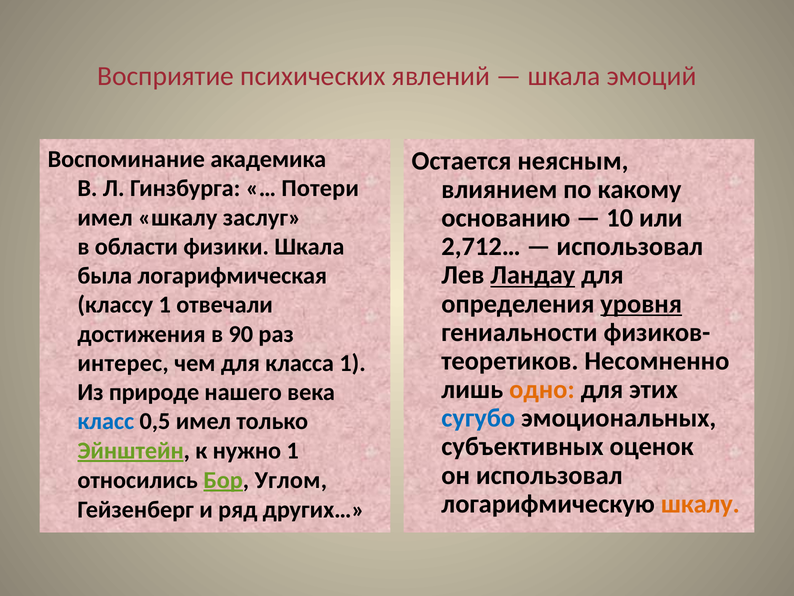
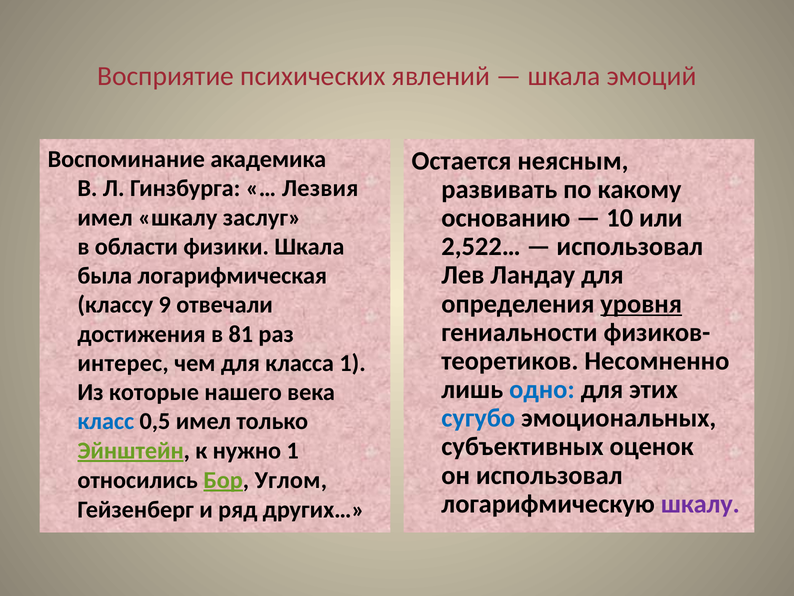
Потери: Потери -> Лезвия (320, 188)
влиянием: влиянием -> развивать (499, 189)
2,712…: 2,712… -> 2,522… (481, 246)
Ландау underline: present -> none (533, 275)
классу 1: 1 -> 9 (165, 305)
90: 90 -> 81 (241, 334)
одно colour: orange -> blue (542, 389)
природе: природе -> которые (154, 392)
шкалу colour: orange -> purple (700, 504)
